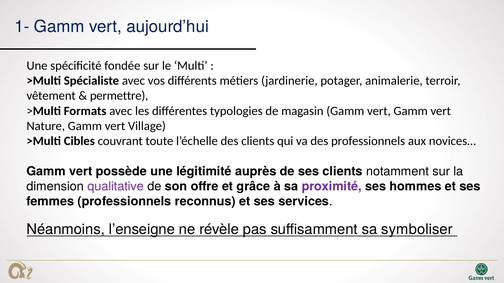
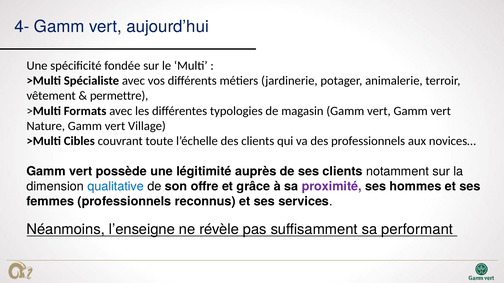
1-: 1- -> 4- (22, 27)
qualitative colour: purple -> blue (116, 187)
symboliser: symboliser -> performant (417, 230)
